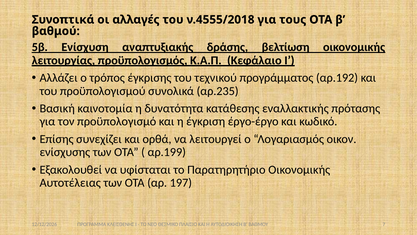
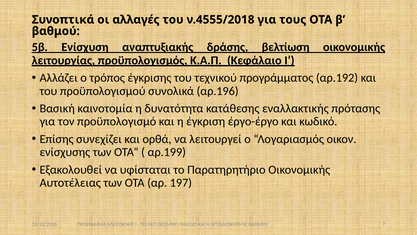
αρ.235: αρ.235 -> αρ.196 (218, 91)
